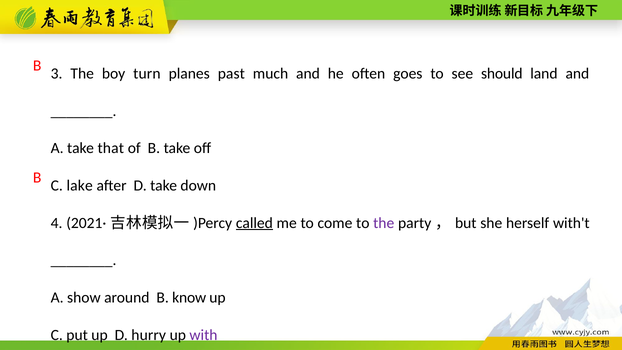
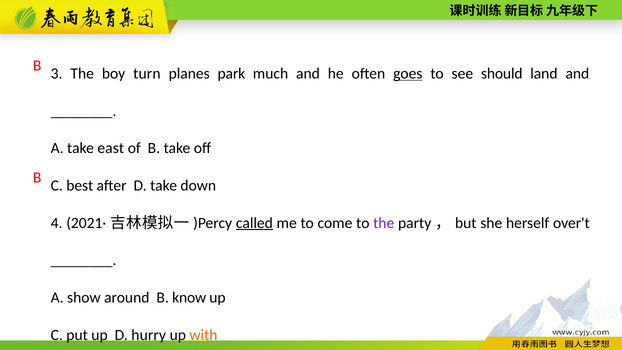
past: past -> park (231, 74)
goes underline: none -> present (408, 74)
that: that -> east (111, 148)
lake: lake -> best (80, 185)
with't: with't -> over't (571, 223)
with colour: purple -> orange (204, 335)
